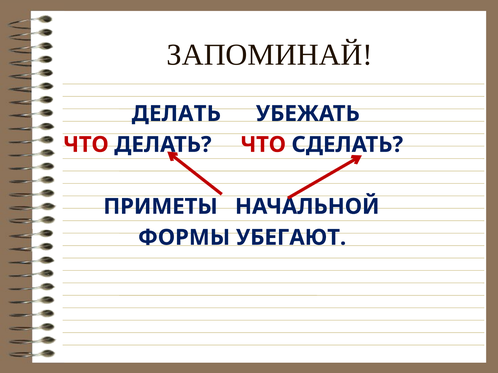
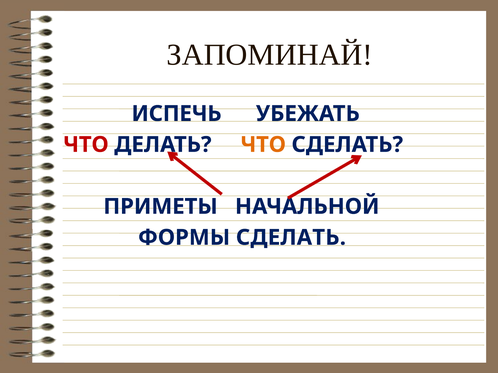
ДЕЛАТЬ: ДЕЛАТЬ -> ИСПЕЧЬ (177, 114)
ЧТО colour: red -> orange (263, 145)
ФОРМЫ УБЕГАЮТ: УБЕГАЮТ -> СДЕЛАТЬ (291, 238)
